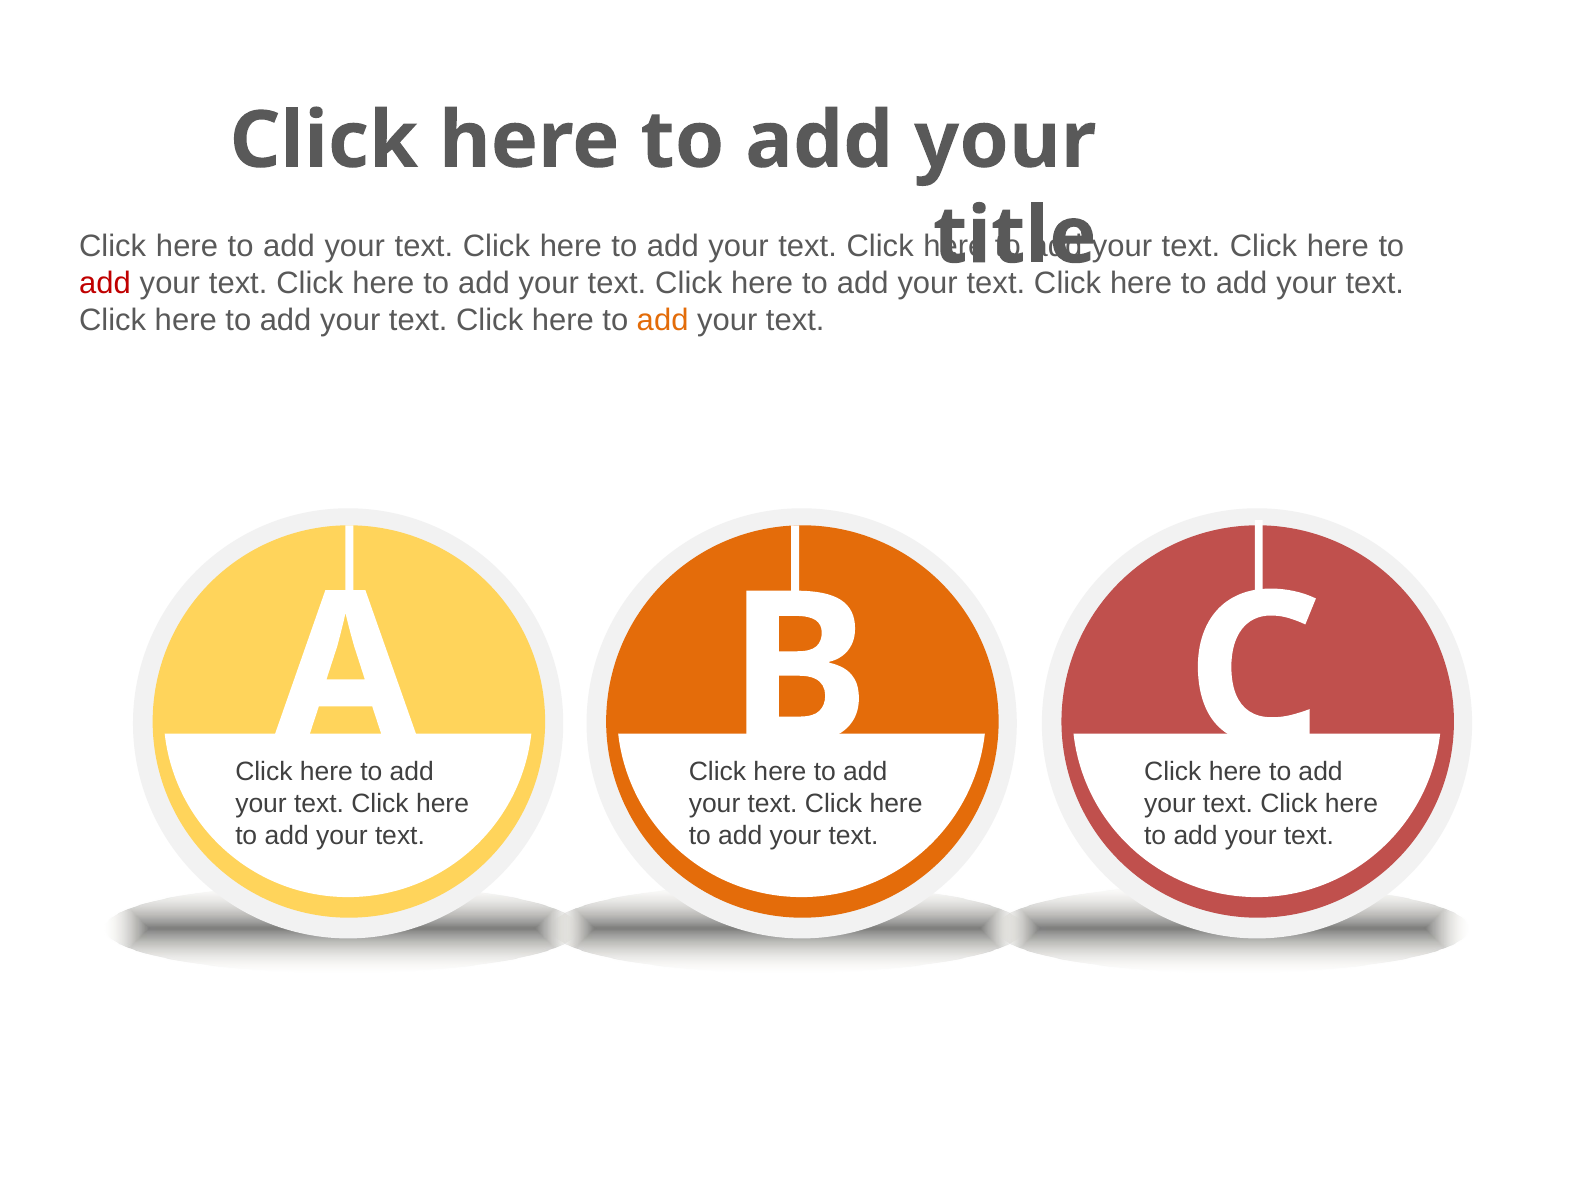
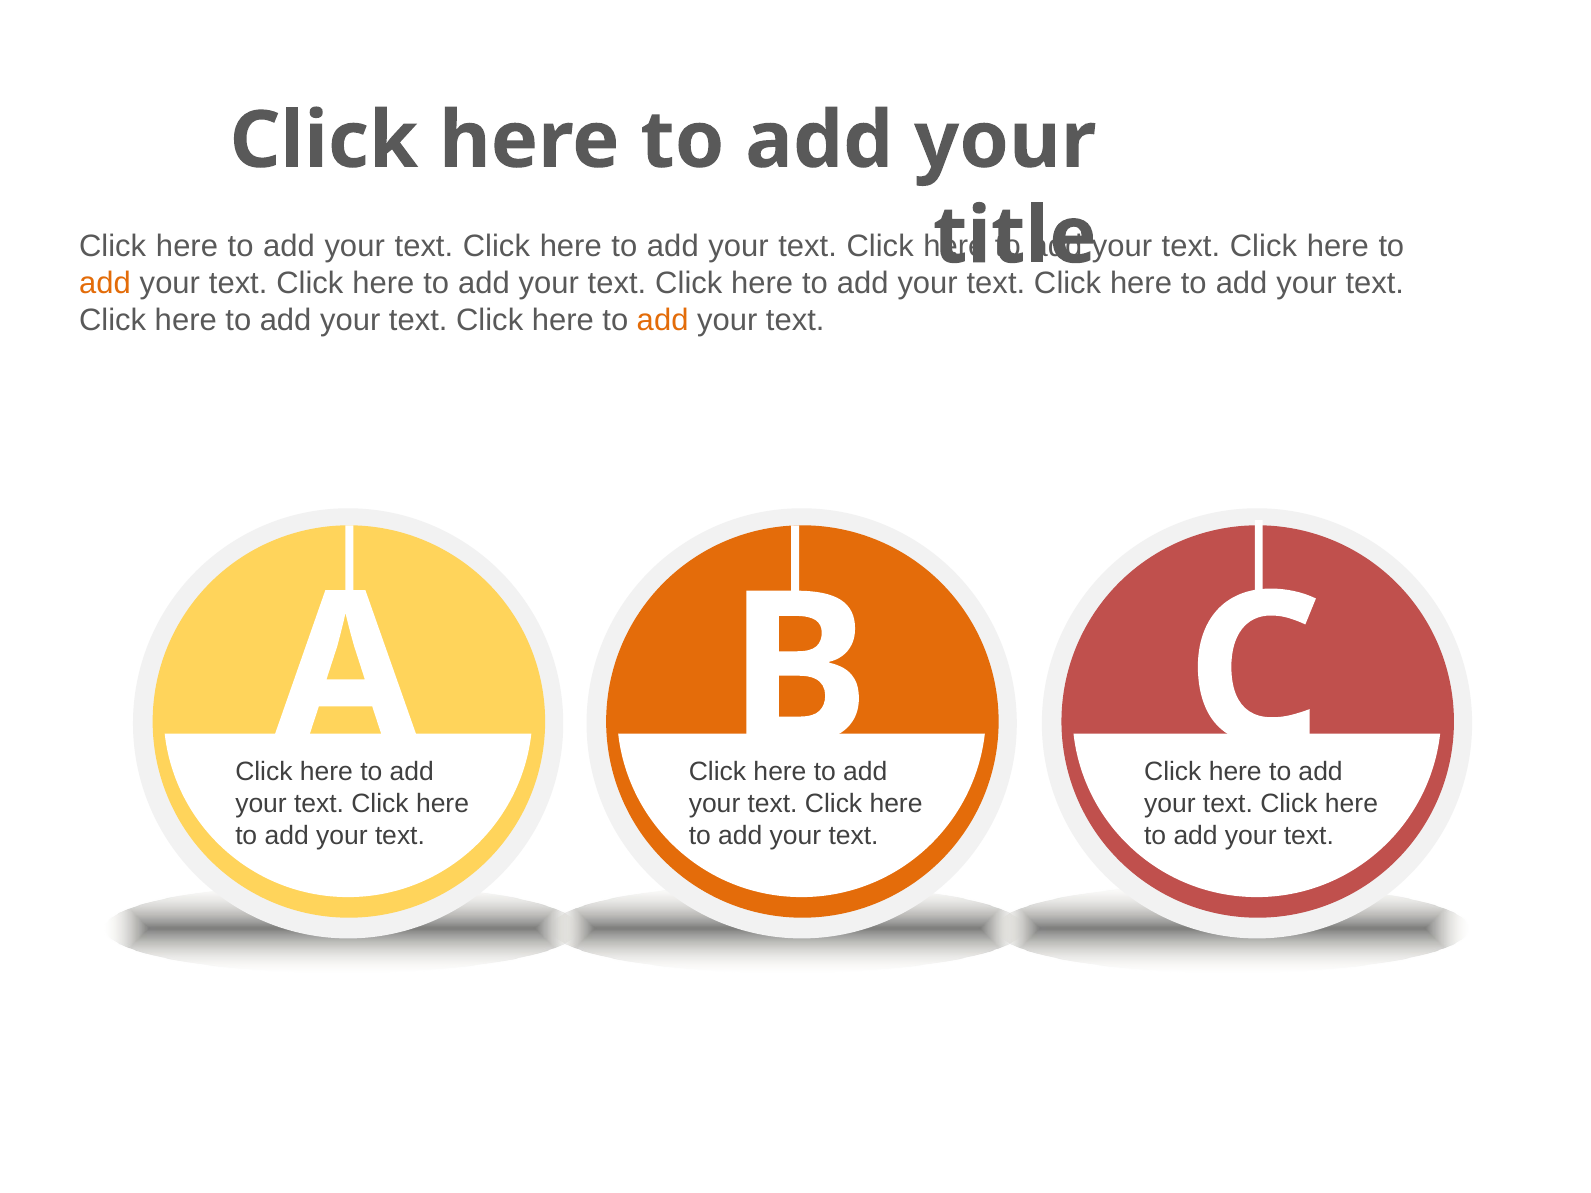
add colour: red -> orange (105, 283)
